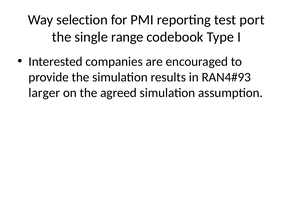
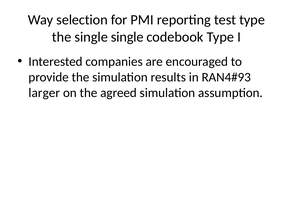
test port: port -> type (252, 20)
single range: range -> single (127, 37)
